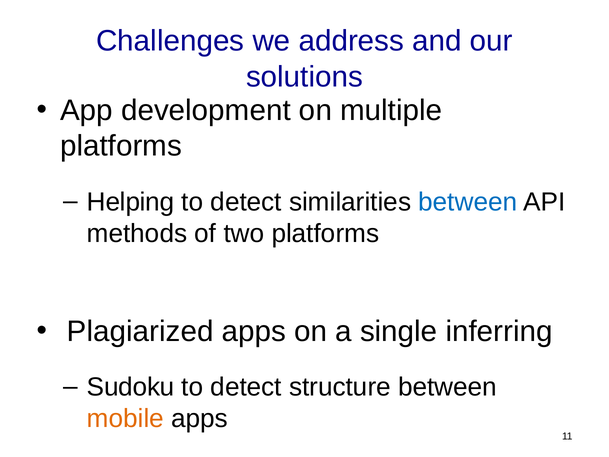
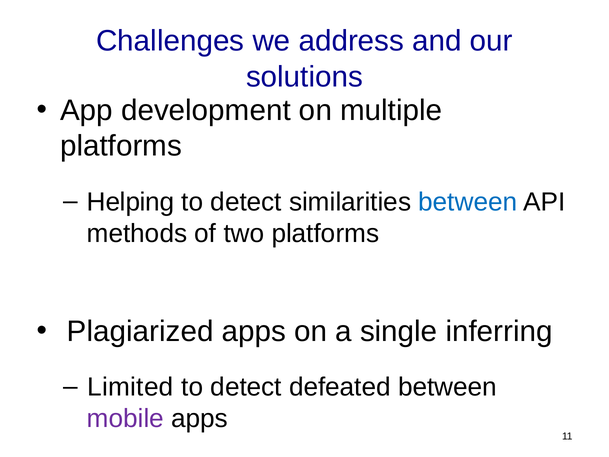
Sudoku: Sudoku -> Limited (130, 387)
structure: structure -> defeated (340, 387)
mobile colour: orange -> purple (125, 419)
